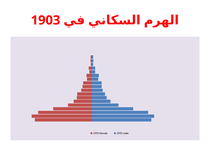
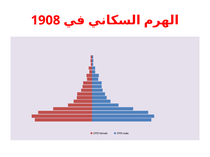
1903: 1903 -> 1908 (46, 20)
